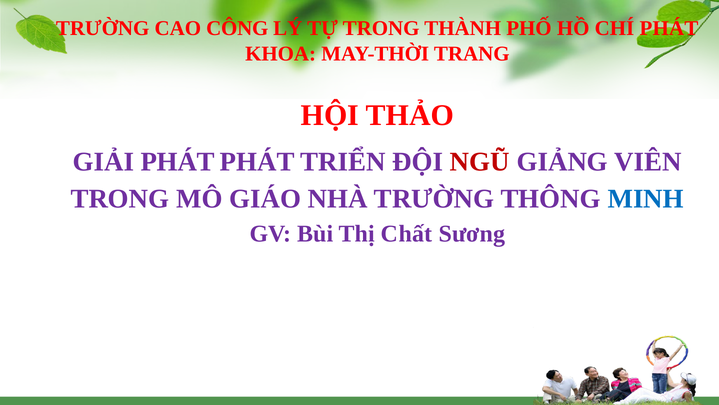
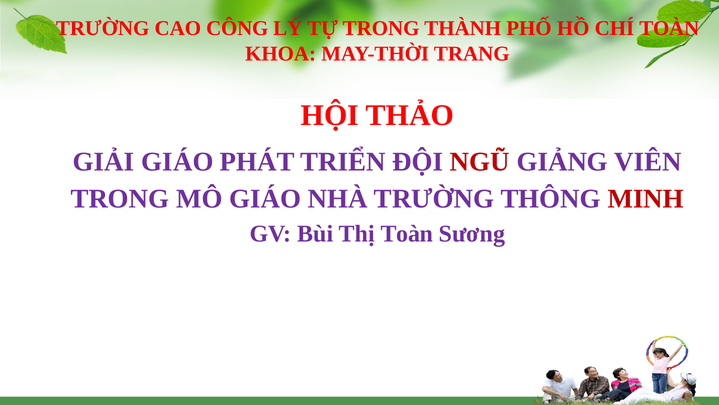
CHÍ PHÁT: PHÁT -> TOÀN (669, 28)
GIẢI PHÁT: PHÁT -> GIÁO (178, 162)
MINH colour: blue -> red (646, 199)
Thị Chất: Chất -> Toàn (407, 233)
